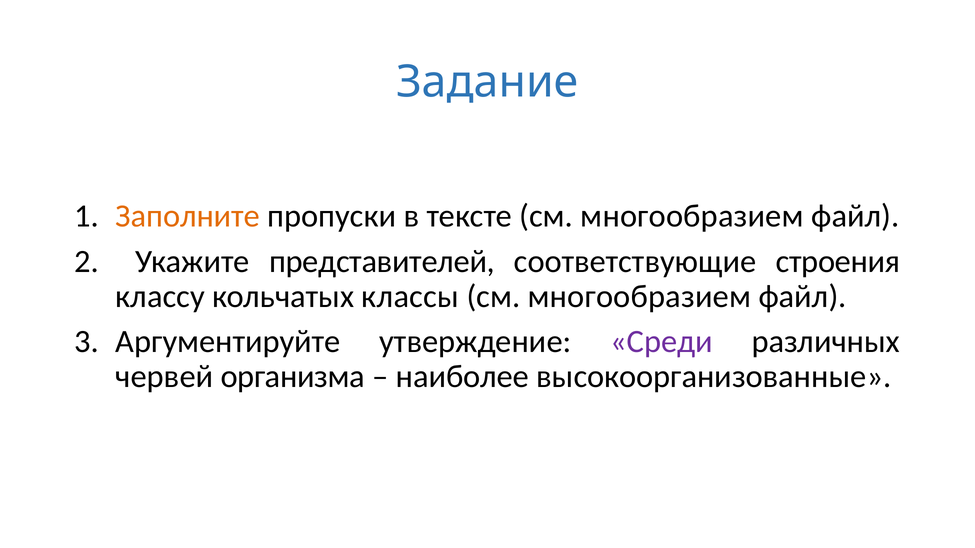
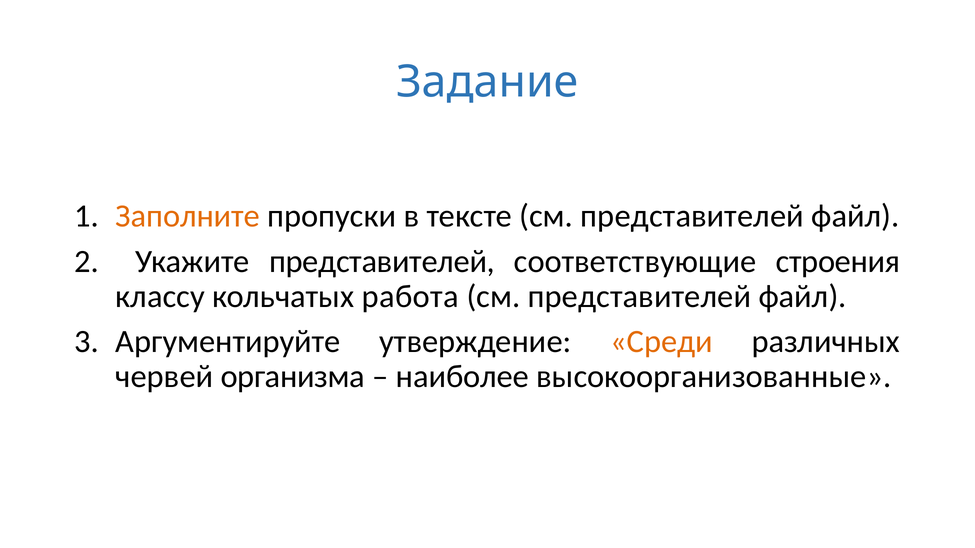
тексте см многообразием: многообразием -> представителей (692, 216)
классы: классы -> работа (410, 297)
многообразием: многообразием -> представителей (639, 297)
Среди colour: purple -> orange (661, 342)
